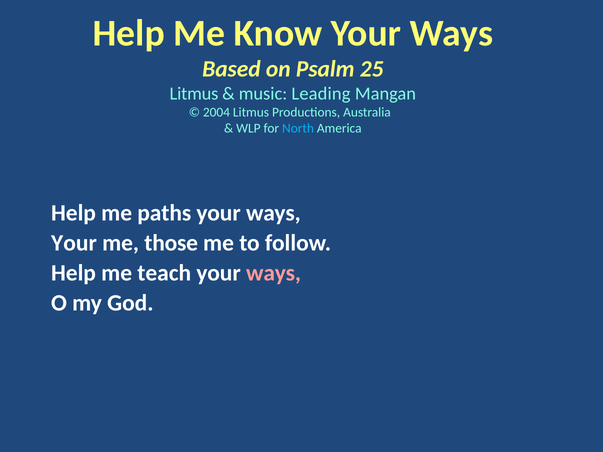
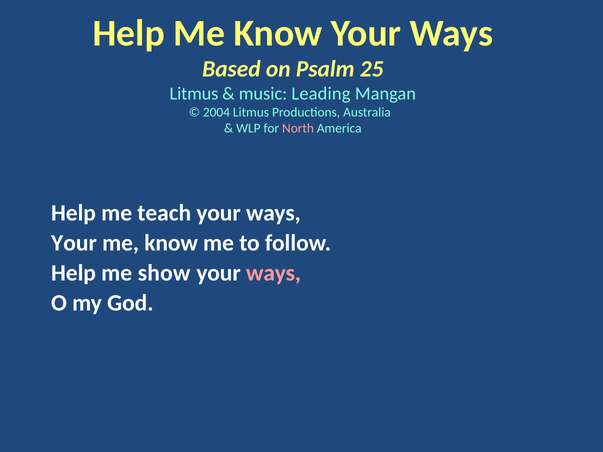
North colour: light blue -> pink (298, 129)
paths: paths -> teach (164, 213)
those: those -> know (171, 243)
teach: teach -> show (164, 273)
